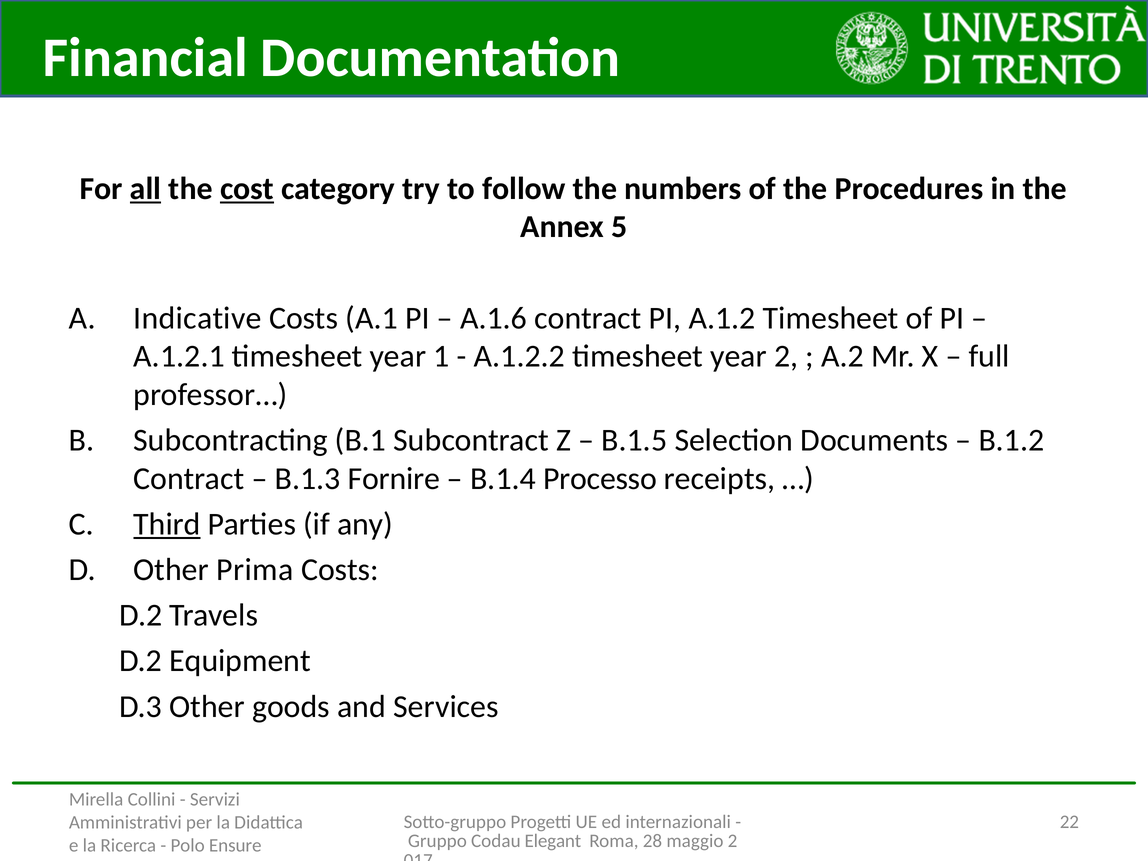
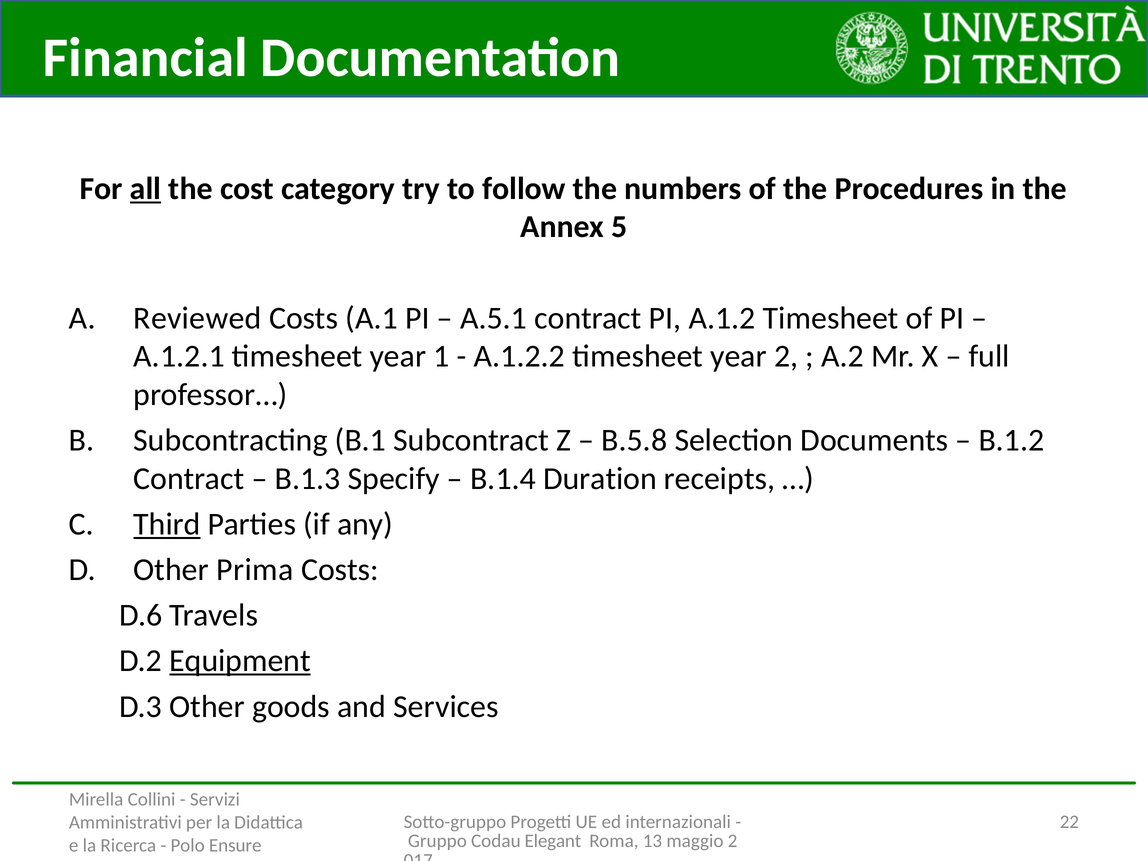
cost underline: present -> none (247, 189)
Indicative: Indicative -> Reviewed (197, 318)
A.1.6: A.1.6 -> A.5.1 (494, 318)
B.1.5: B.1.5 -> B.5.8 (634, 440)
Fornire: Fornire -> Specify (394, 479)
Processo: Processo -> Duration (600, 479)
D.2: D.2 -> D.6 (141, 615)
Equipment underline: none -> present (240, 661)
28: 28 -> 13 (652, 841)
